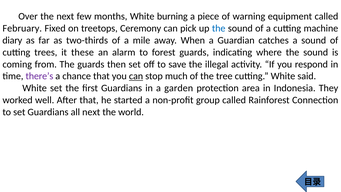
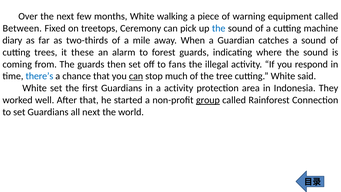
burning: burning -> walking (172, 16)
February: February -> Between (22, 28)
save: save -> fans (177, 64)
there’s colour: purple -> blue (39, 76)
a garden: garden -> activity (179, 88)
group underline: none -> present (208, 100)
